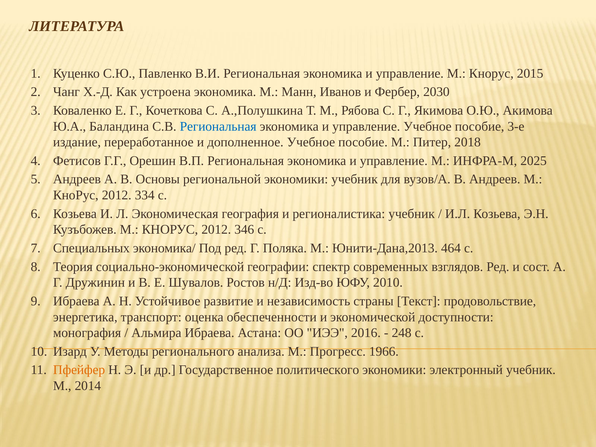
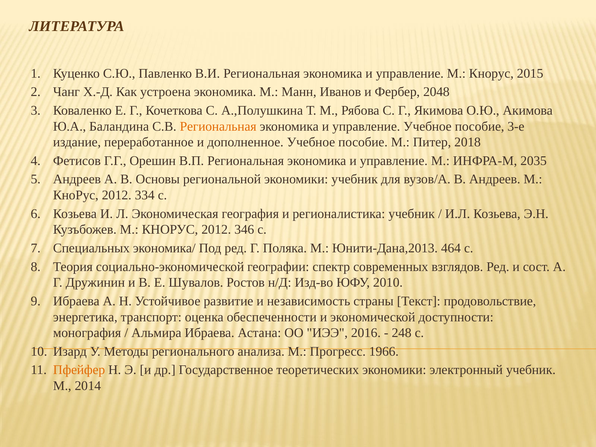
2030: 2030 -> 2048 (436, 92)
Региональная colour: blue -> orange (218, 126)
2025: 2025 -> 2035 (534, 161)
политического: политического -> теоретических (318, 370)
